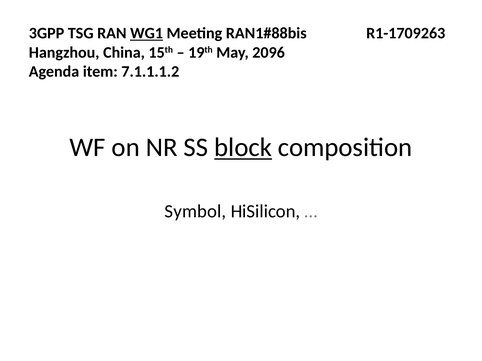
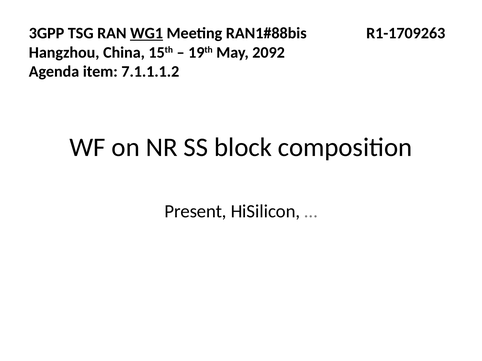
2096: 2096 -> 2092 (269, 52)
block underline: present -> none (243, 148)
Symbol: Symbol -> Present (196, 212)
